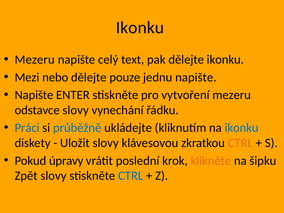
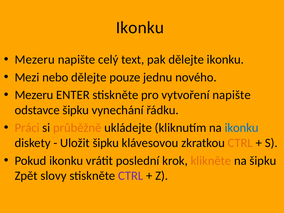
jednu napište: napište -> nového (196, 77)
Napište: Napište -> Mezeru (34, 95)
vytvoření mezeru: mezeru -> napište (232, 95)
odstavce slovy: slovy -> šipku (76, 110)
Práci colour: blue -> orange (27, 128)
průběžně colour: blue -> orange (77, 128)
Uložit slovy: slovy -> šipku (106, 143)
Pokud úpravy: úpravy -> ikonku (66, 161)
CTRL colour: blue -> purple (131, 176)
